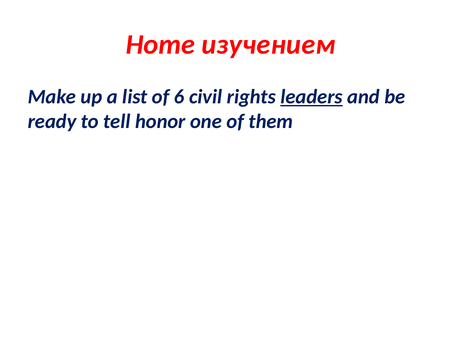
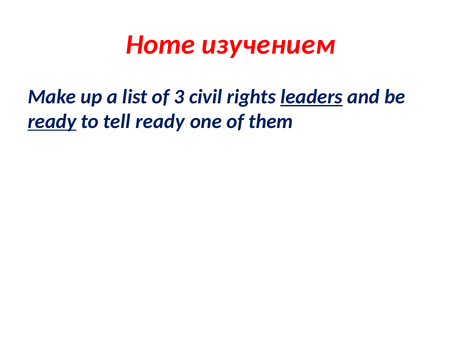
6: 6 -> 3 (179, 97)
ready underline: none -> present (52, 122)
tell honor: honor -> ready (160, 122)
